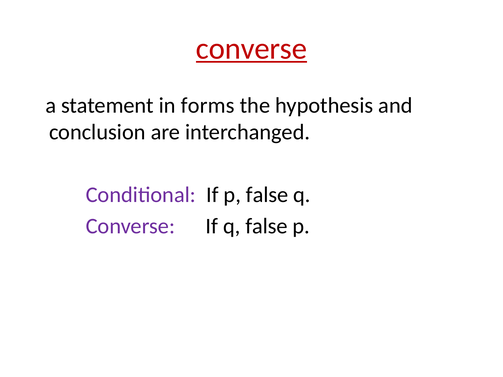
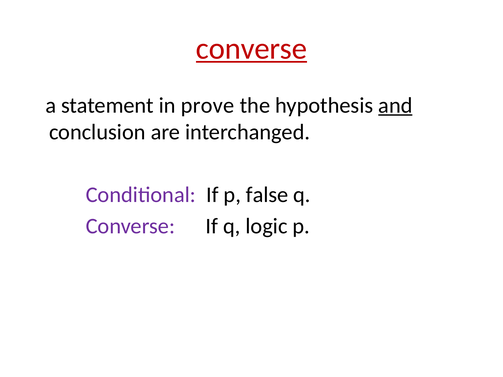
forms: forms -> prove (208, 106)
and underline: none -> present (395, 106)
q false: false -> logic (266, 226)
